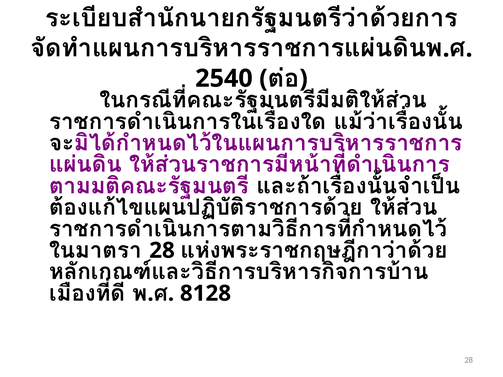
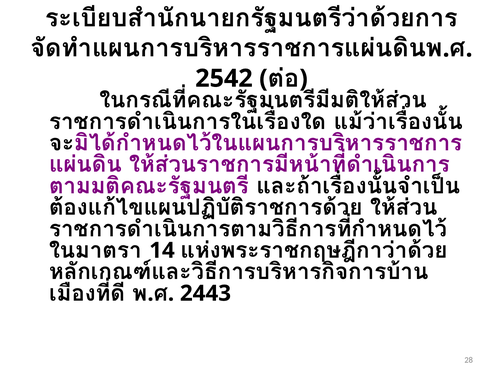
2540: 2540 -> 2542 (224, 78)
28: 28 -> 14 (162, 251)
8128: 8128 -> 2443 (205, 294)
